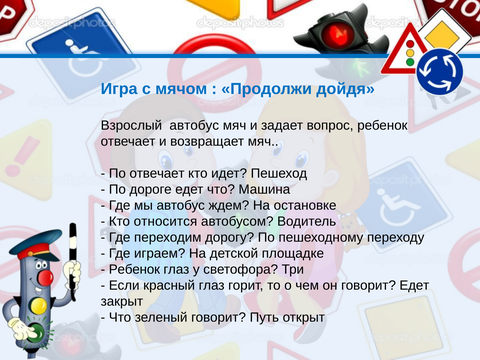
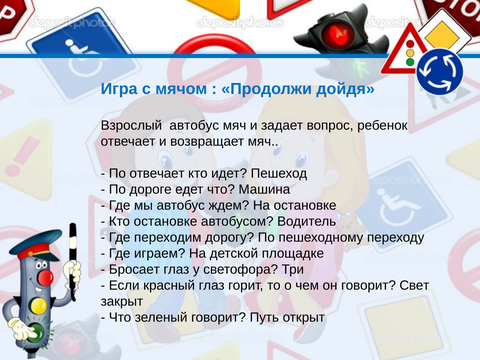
Кто относится: относится -> остановке (165, 222)
Ребенок: Ребенок -> Бросает (134, 270)
говорит Едет: Едет -> Свет (414, 286)
